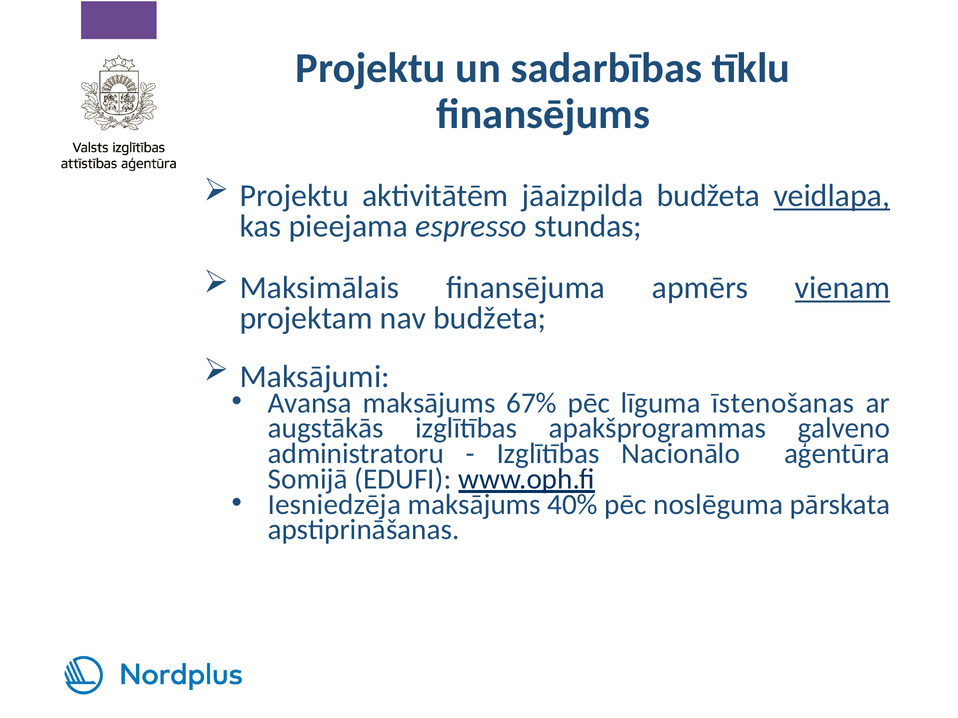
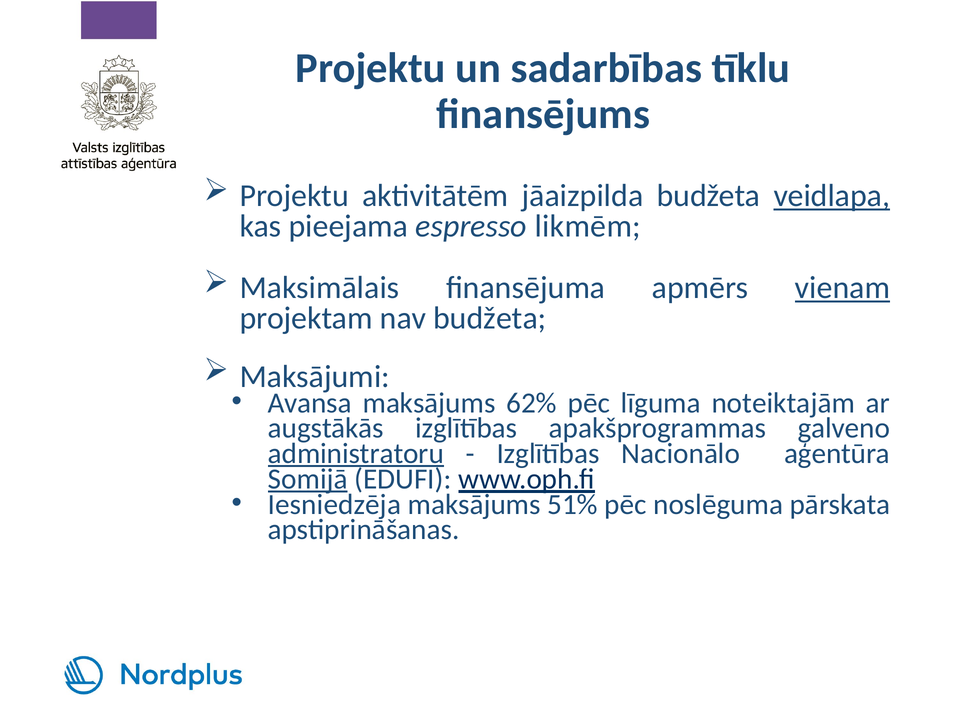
stundas: stundas -> likmēm (588, 227)
67%: 67% -> 62% (532, 403)
īstenošanas: īstenošanas -> noteiktajām (783, 403)
administratoru underline: none -> present (356, 454)
Somijā underline: none -> present (308, 479)
40%: 40% -> 51% (572, 505)
